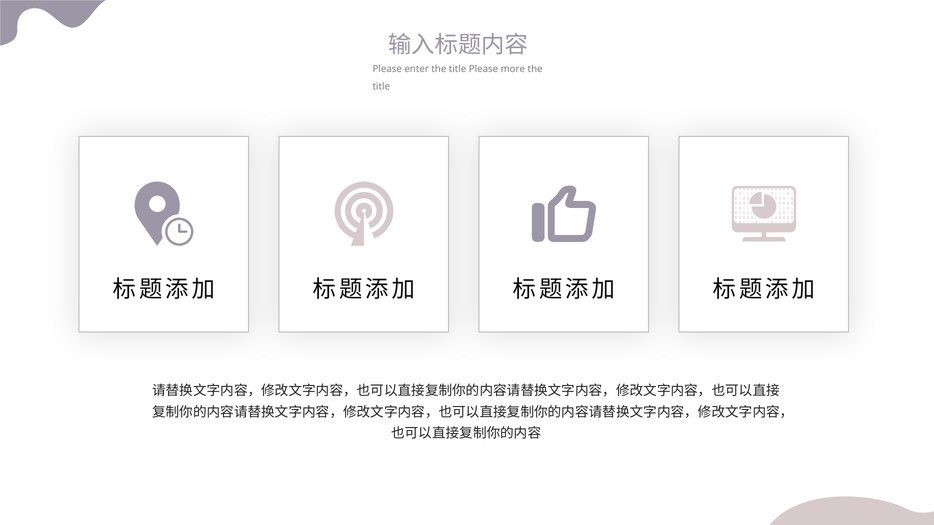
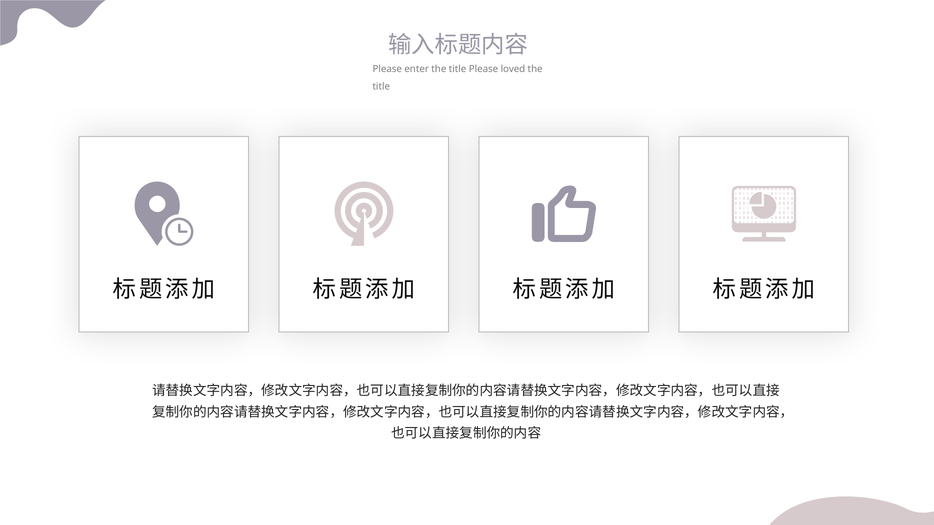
more: more -> loved (513, 69)
